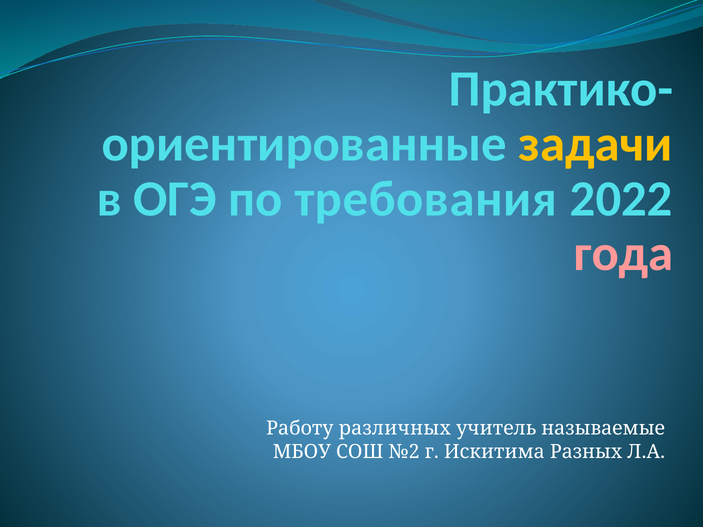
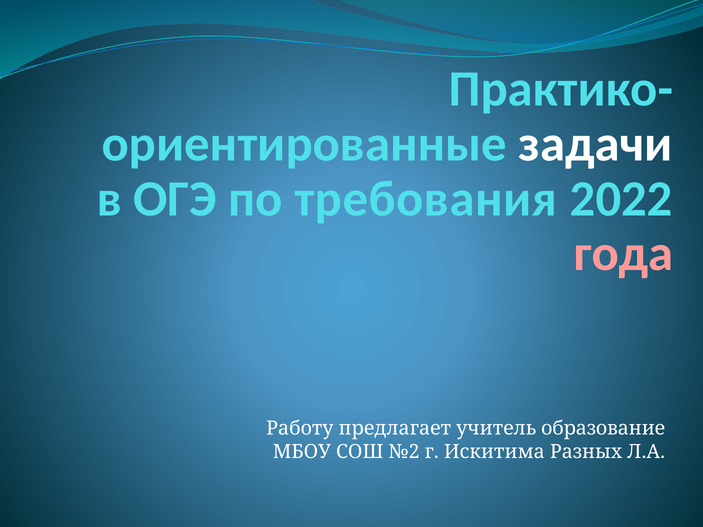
задачи colour: yellow -> white (596, 144)
различных: различных -> предлагает (395, 428)
называемые: называемые -> образование (603, 428)
